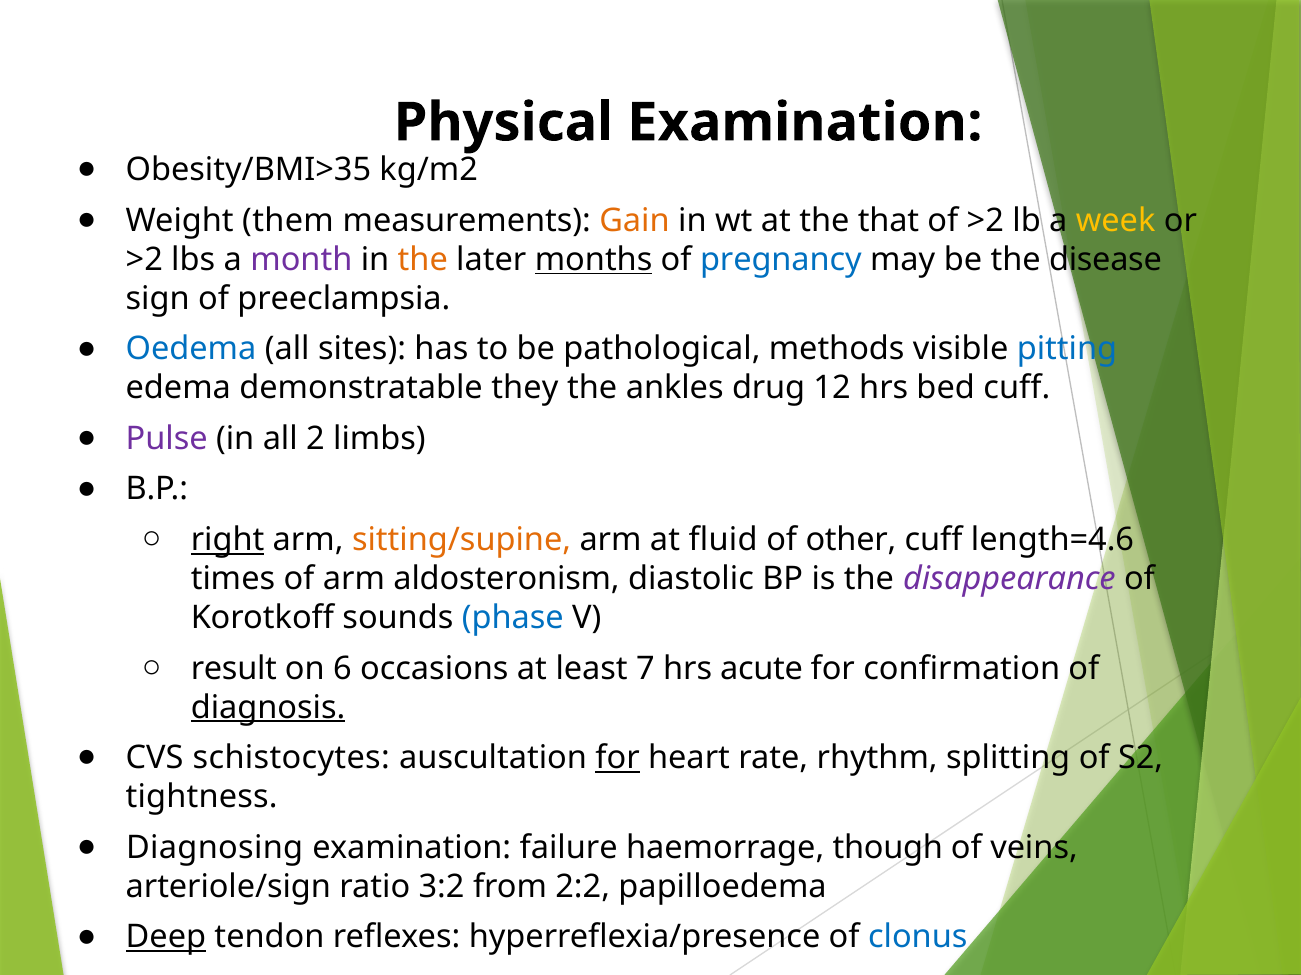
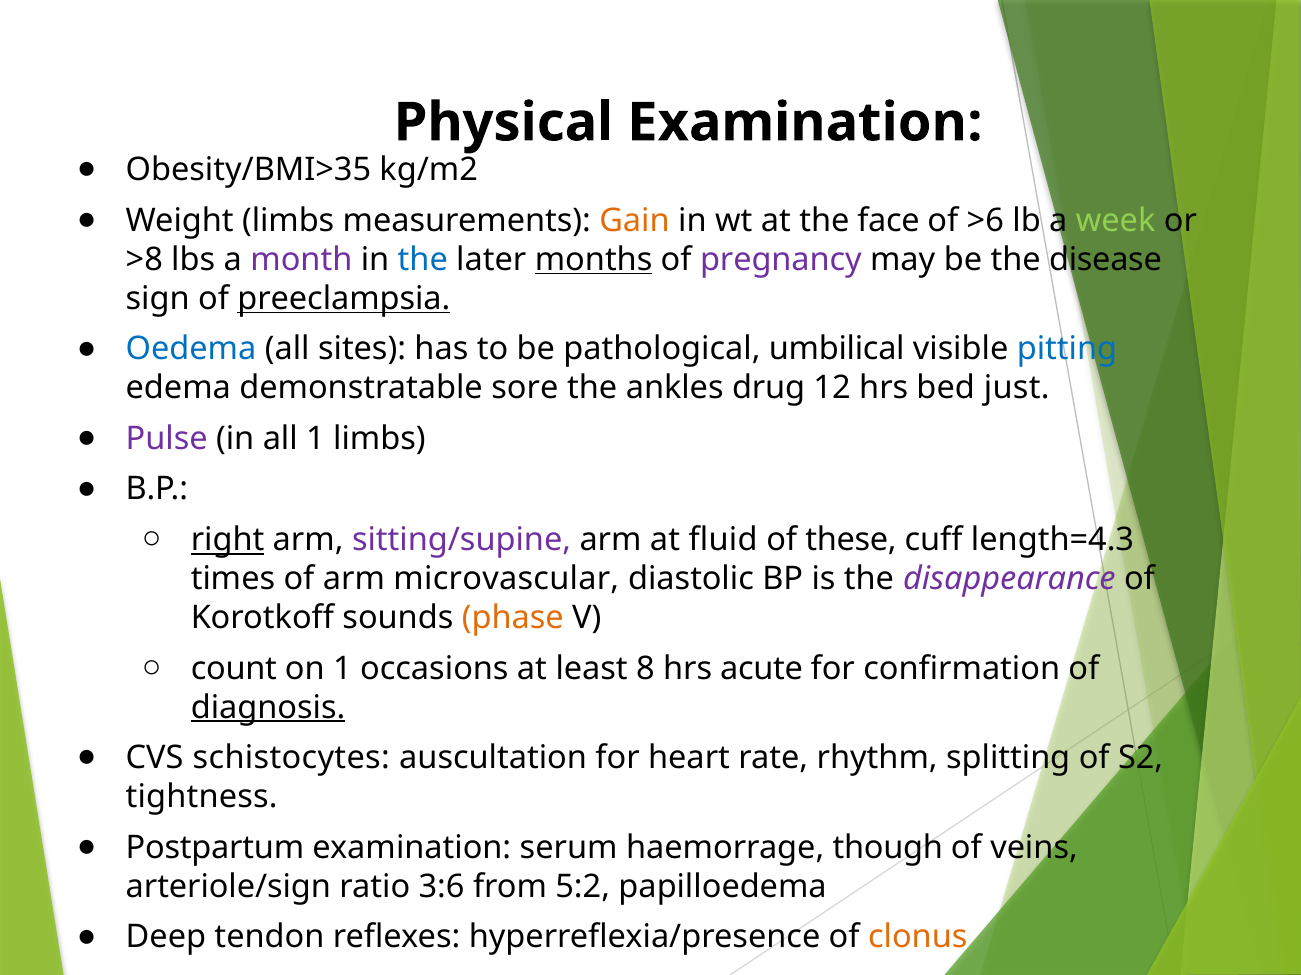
Weight them: them -> limbs (288, 221)
that: that -> face (889, 221)
of >2: >2 -> >6 (985, 221)
week colour: yellow -> light green (1116, 221)
>2: >2 -> >8 (144, 260)
the colour: orange -> blue (423, 260)
pregnancy colour: blue -> purple (781, 260)
preeclampsia underline: none -> present (344, 299)
methods: methods -> umbilical (837, 349)
they: they -> sore (525, 388)
bed cuff: cuff -> just (1017, 388)
all 2: 2 -> 1 (315, 439)
sitting/supine colour: orange -> purple (462, 540)
other: other -> these (851, 540)
length=4.6: length=4.6 -> length=4.3 (1053, 540)
aldosteronism: aldosteronism -> microvascular (506, 579)
phase colour: blue -> orange (513, 618)
result: result -> count (234, 669)
on 6: 6 -> 1 (342, 669)
7: 7 -> 8 (645, 669)
for underline: present -> none (618, 758)
Diagnosing: Diagnosing -> Postpartum (215, 848)
failure: failure -> serum (569, 848)
3:2: 3:2 -> 3:6 (442, 887)
2:2: 2:2 -> 5:2 (583, 887)
Deep underline: present -> none (166, 938)
clonus colour: blue -> orange (918, 938)
